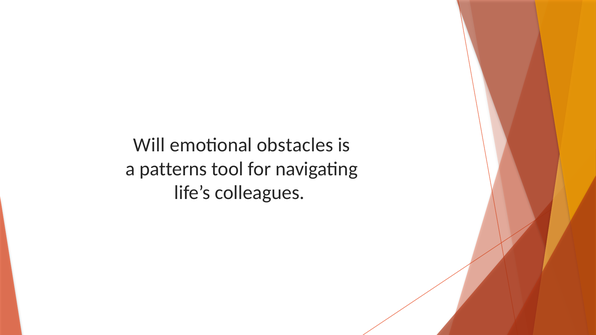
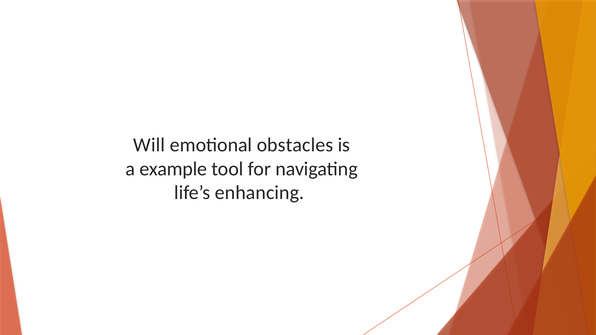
patterns: patterns -> example (173, 169)
colleagues: colleagues -> enhancing (260, 193)
